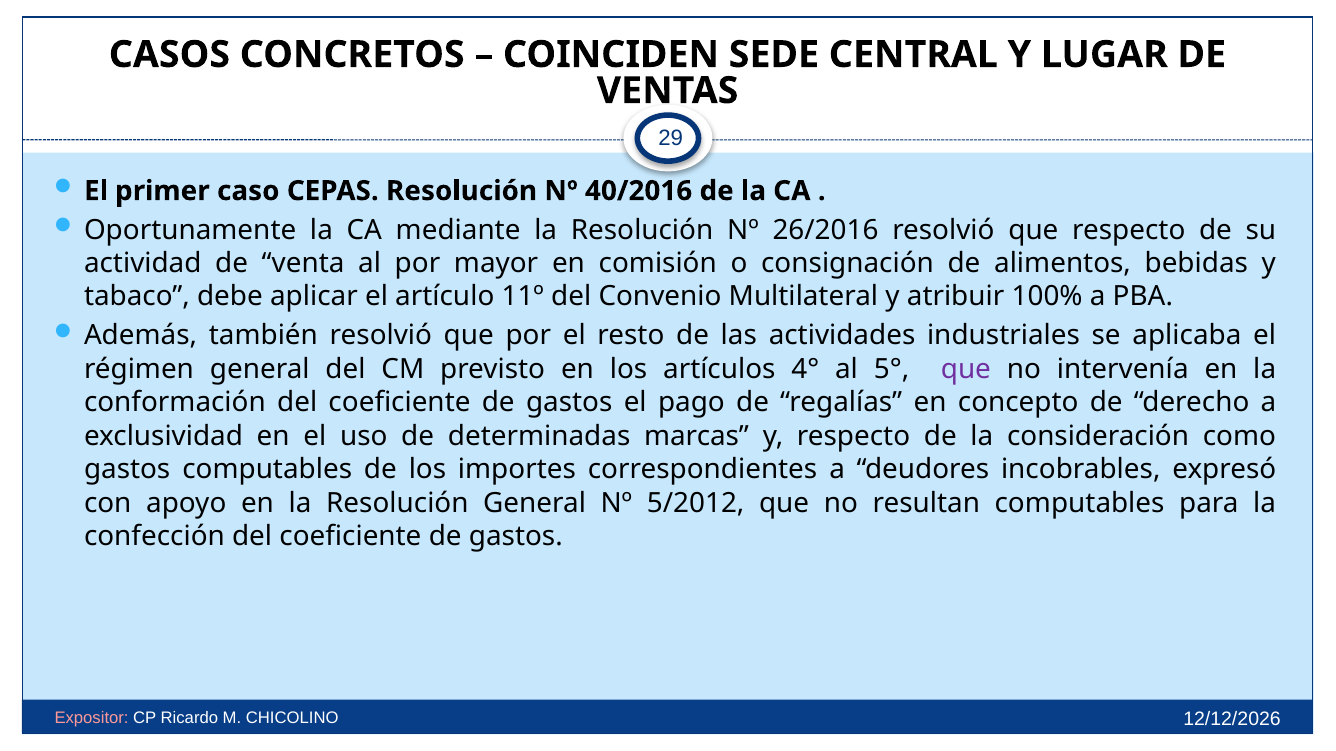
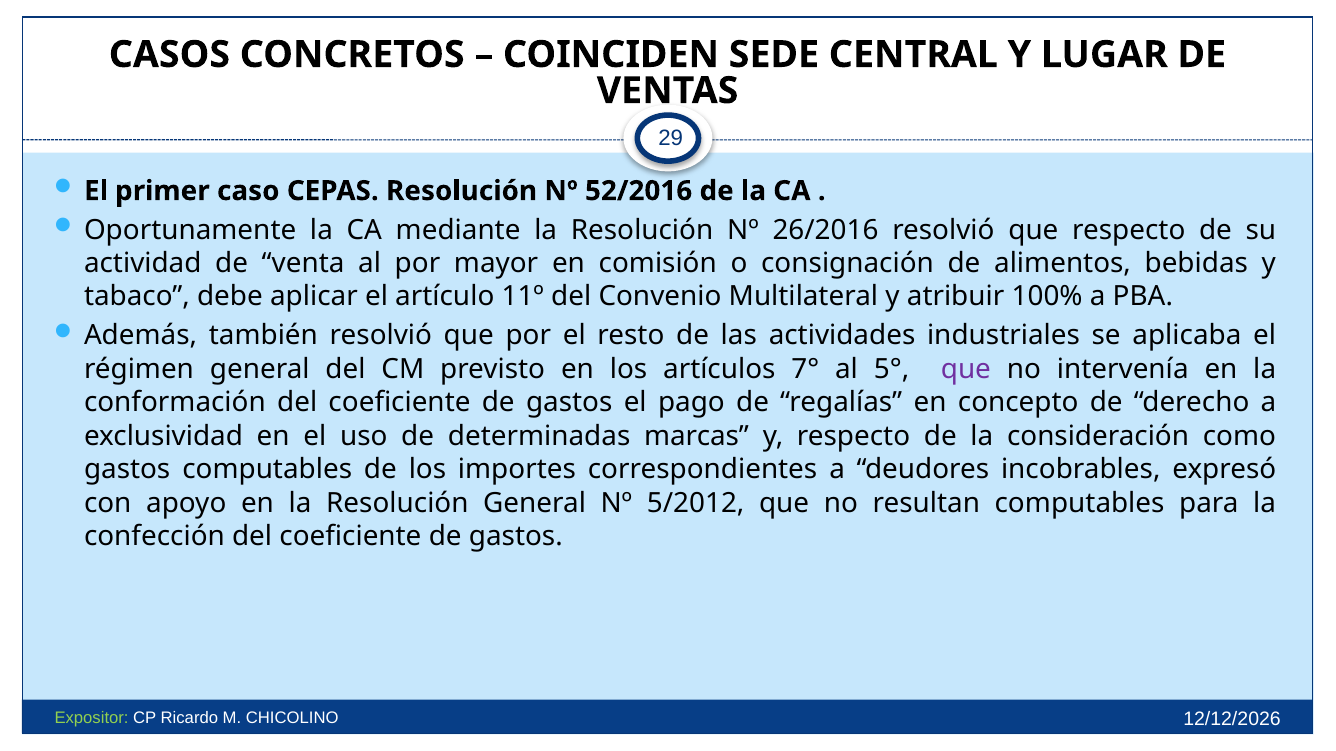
40/2016: 40/2016 -> 52/2016 (639, 191)
4°: 4° -> 7° (805, 369)
Expositor colour: pink -> light green (92, 719)
